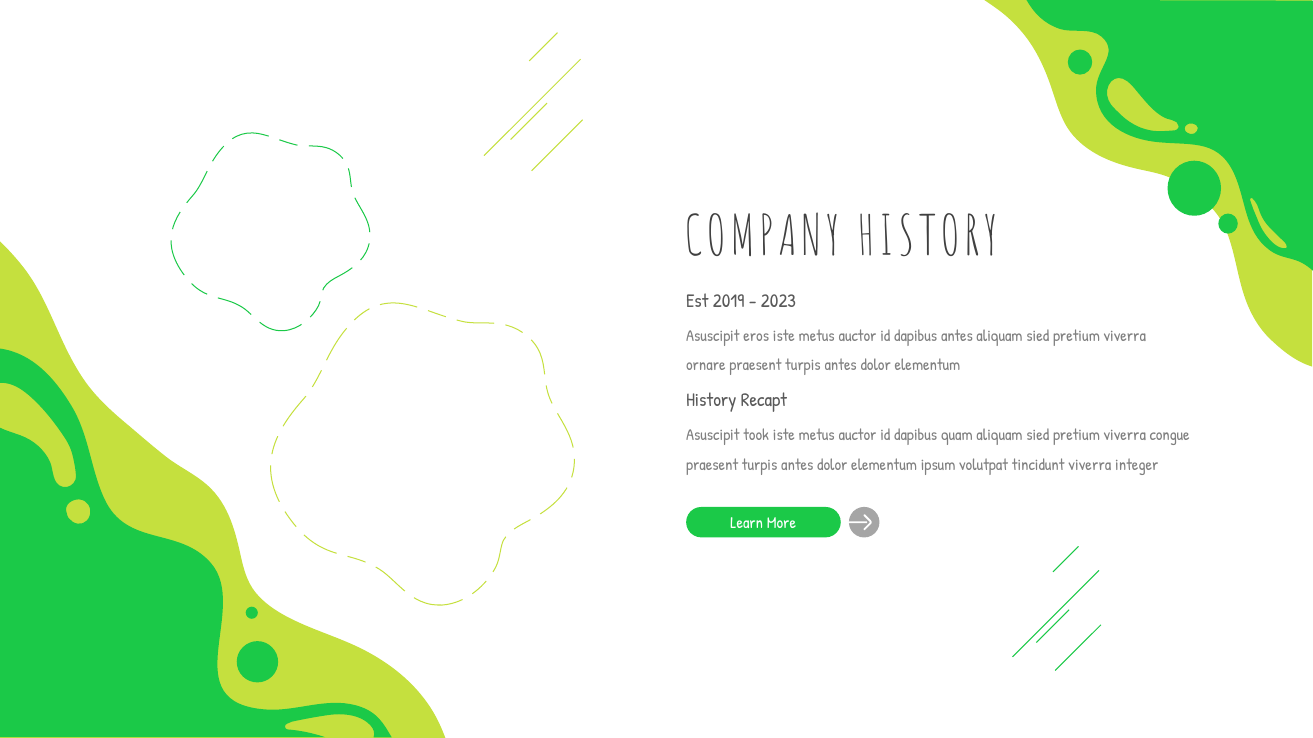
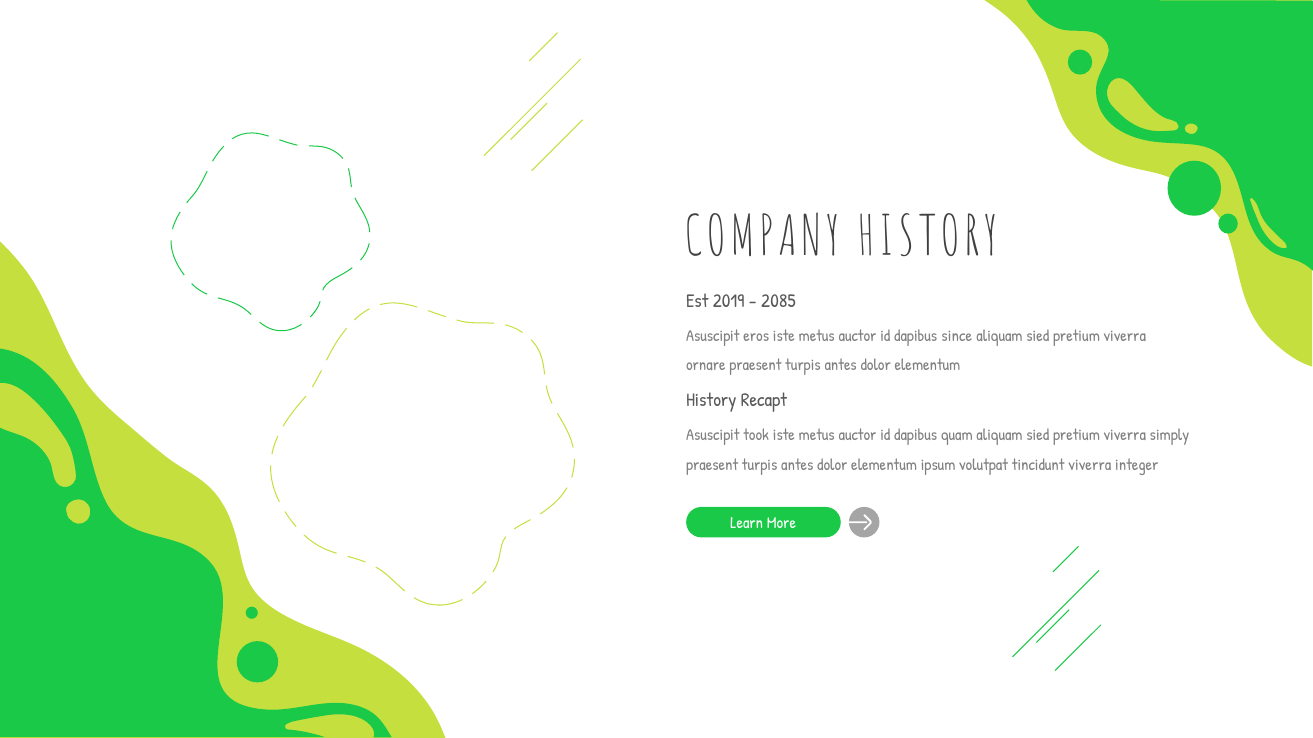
2023: 2023 -> 2085 (778, 301)
dapibus antes: antes -> since (957, 336)
congue: congue -> simply (1169, 436)
